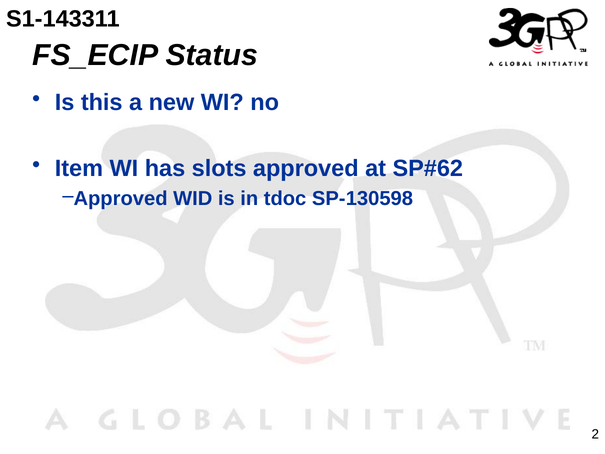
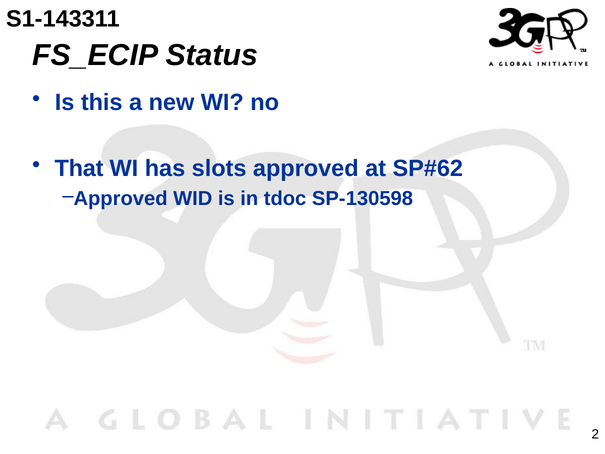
Item: Item -> That (79, 169)
